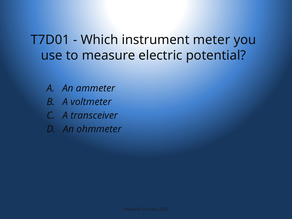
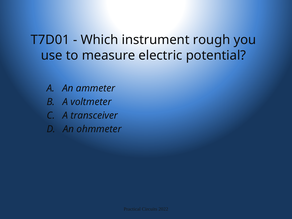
meter: meter -> rough (212, 40)
